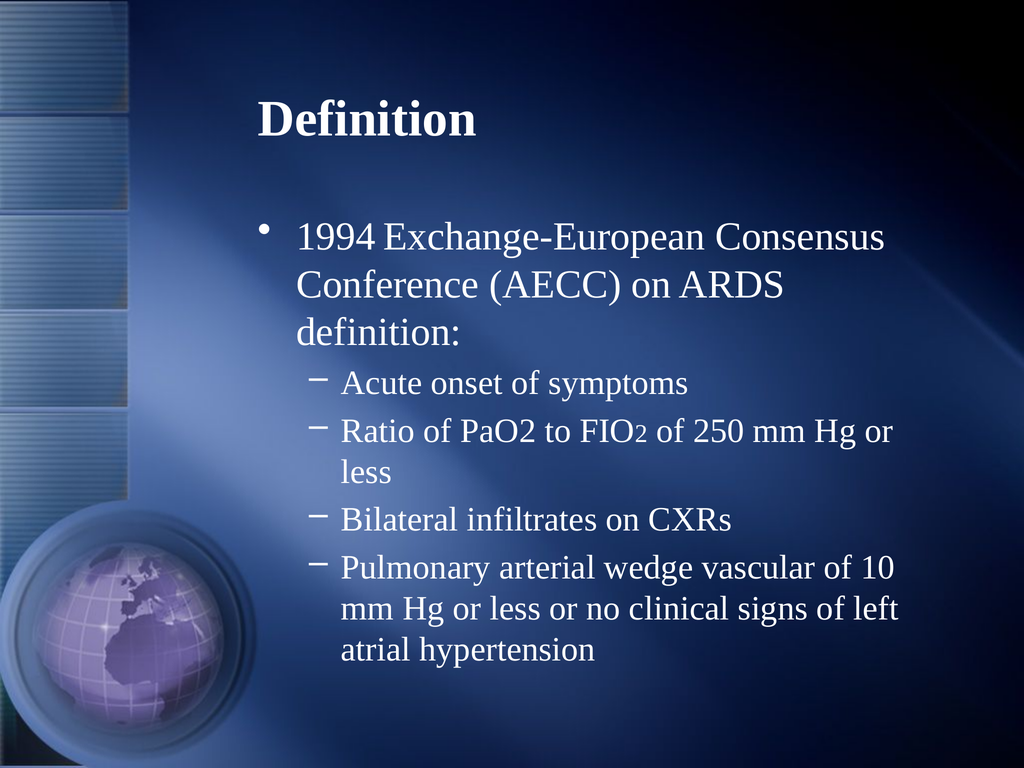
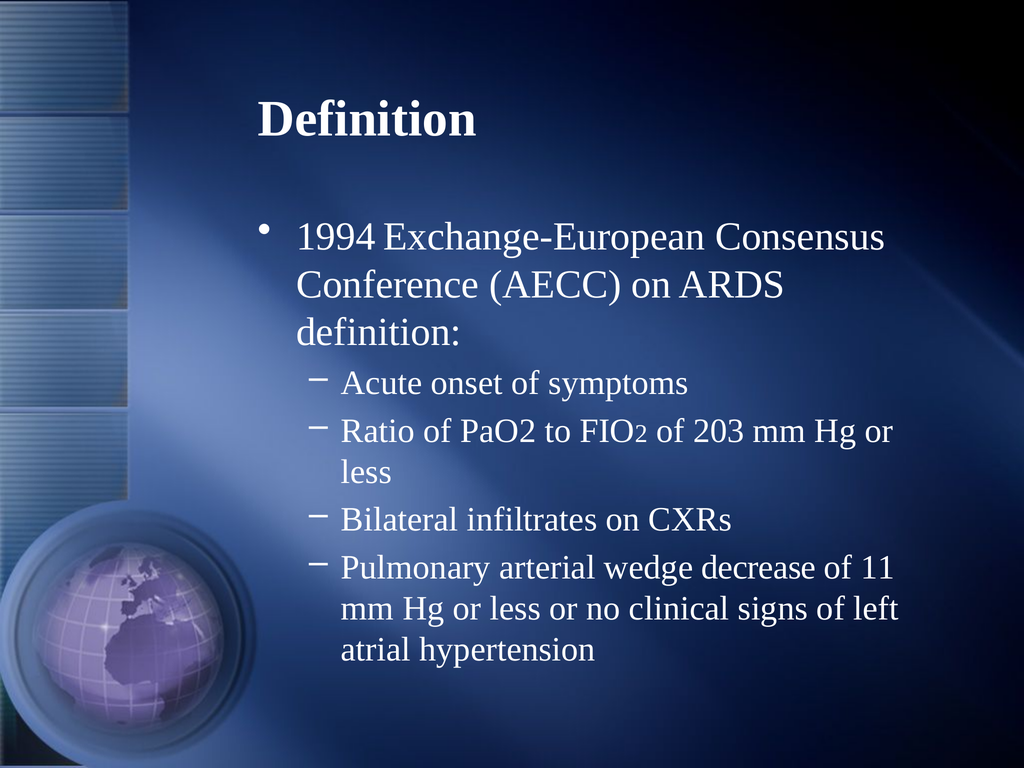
250: 250 -> 203 (719, 431)
vascular: vascular -> decrease (759, 567)
10: 10 -> 11 (878, 567)
